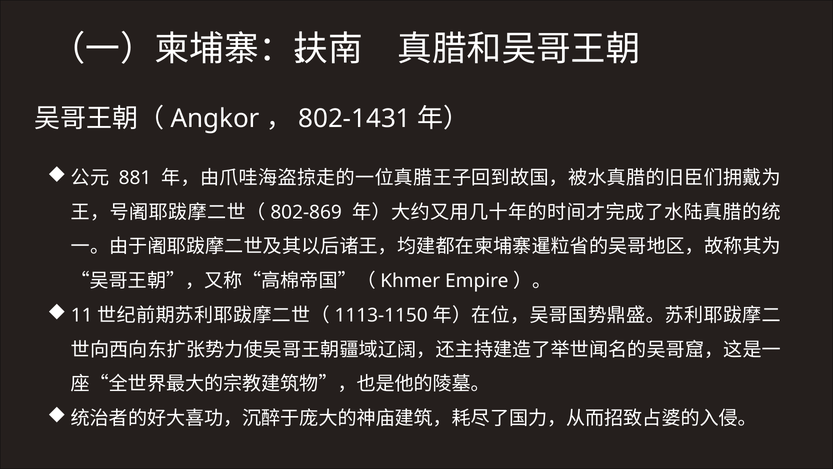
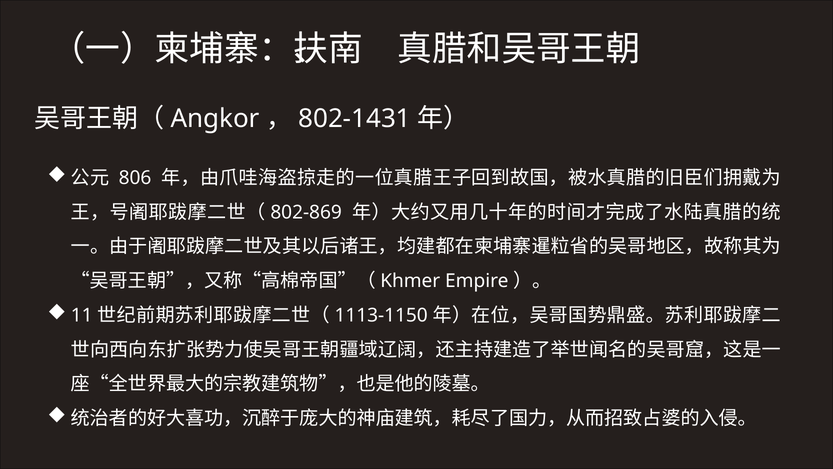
881: 881 -> 806 (135, 178)
